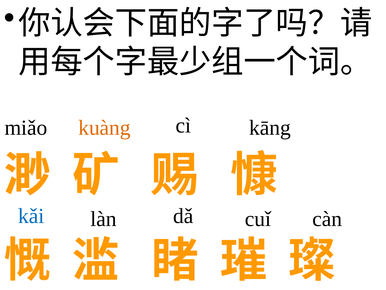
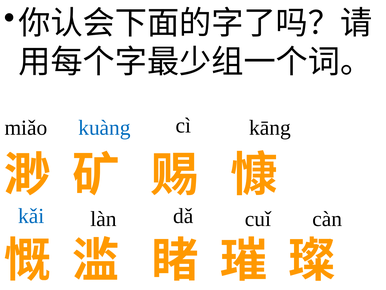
kuàng colour: orange -> blue (104, 128)
